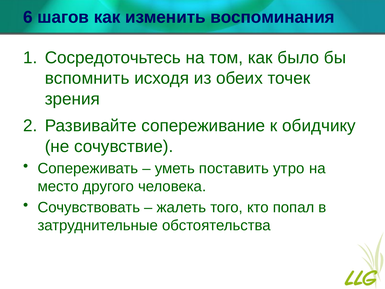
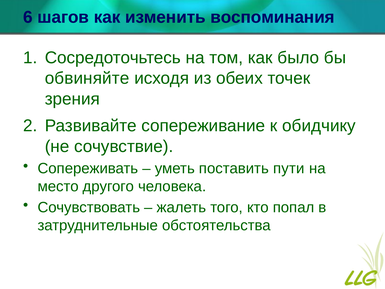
вспомнить: вспомнить -> обвиняйте (87, 78)
утро: утро -> пути (289, 168)
